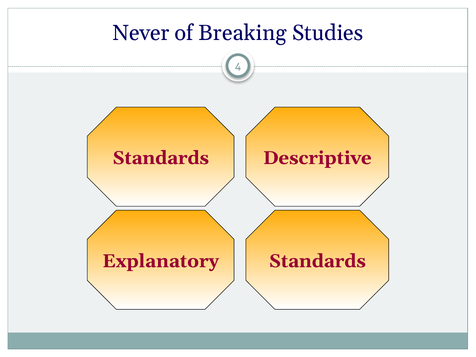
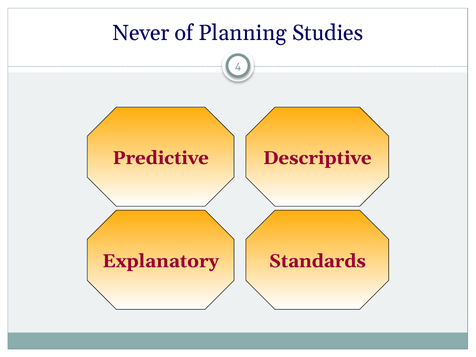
Breaking: Breaking -> Planning (243, 33)
Standards: Standards -> Predictive (161, 158)
